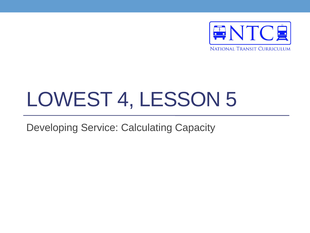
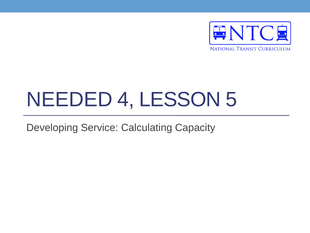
LOWEST: LOWEST -> NEEDED (69, 99)
